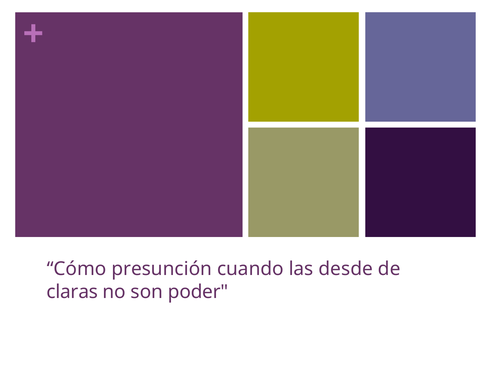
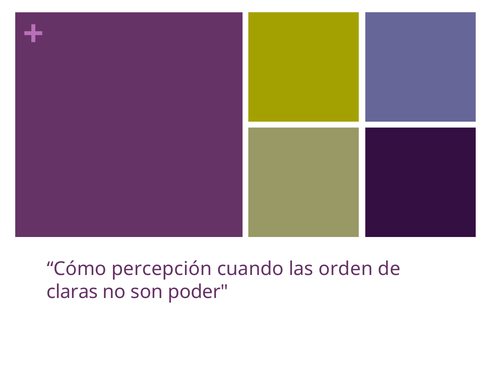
presunción: presunción -> percepción (162, 269)
desde: desde -> orden (346, 269)
